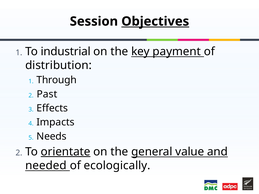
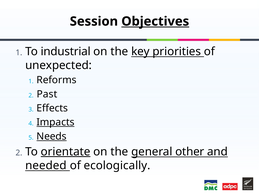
payment: payment -> priorities (177, 51)
distribution: distribution -> unexpected (59, 65)
Through: Through -> Reforms (57, 80)
Impacts underline: none -> present (56, 122)
Needs underline: none -> present (52, 137)
value: value -> other (190, 152)
